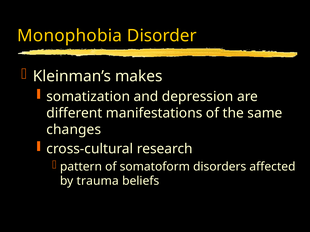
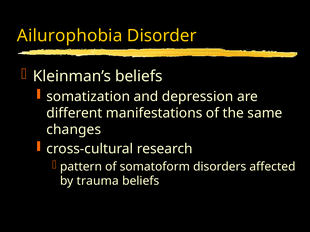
Monophobia: Monophobia -> Ailurophobia (70, 36)
Kleinman’s makes: makes -> beliefs (139, 77)
